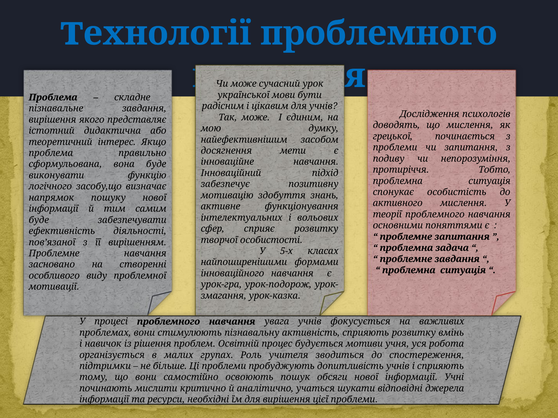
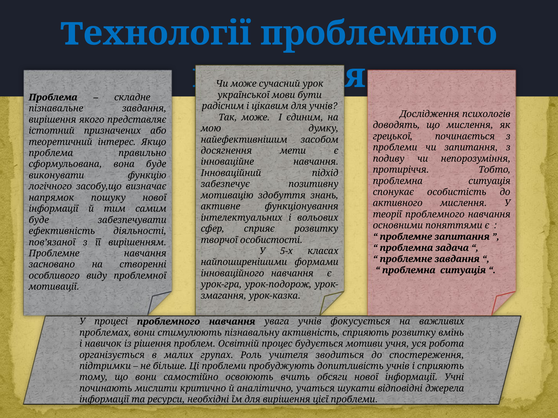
дидактична: дидактична -> призначених (112, 131)
пошук: пошук -> вчить (295, 378)
